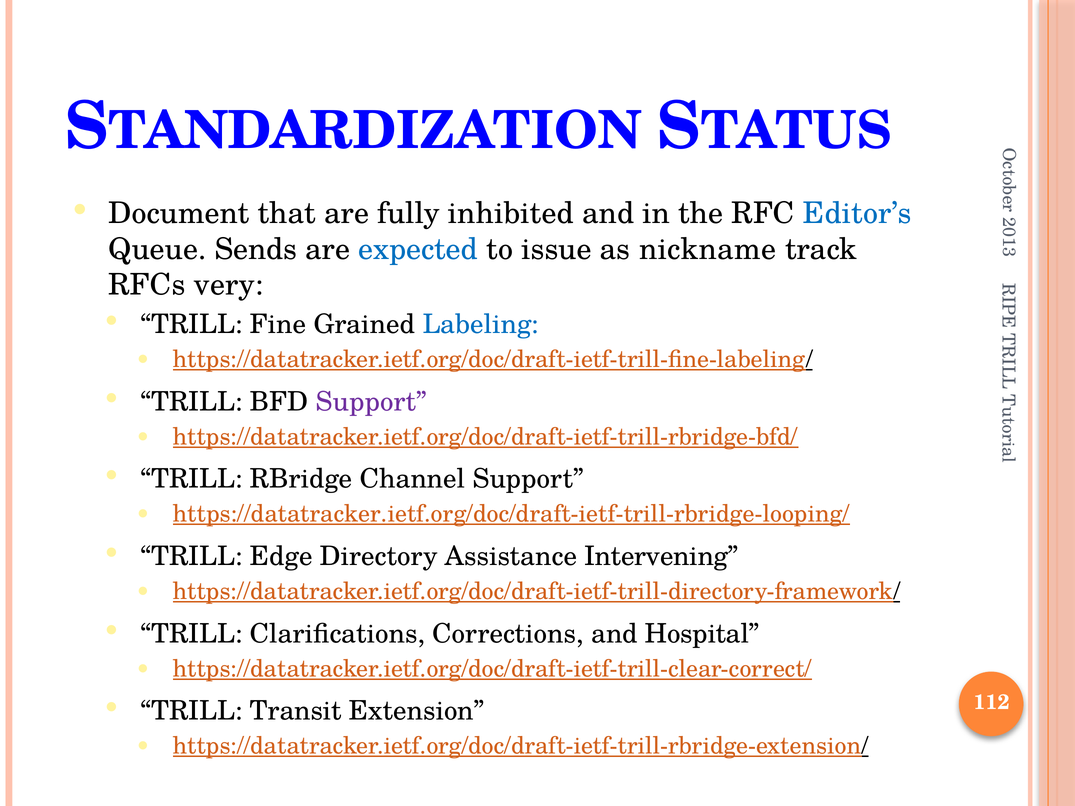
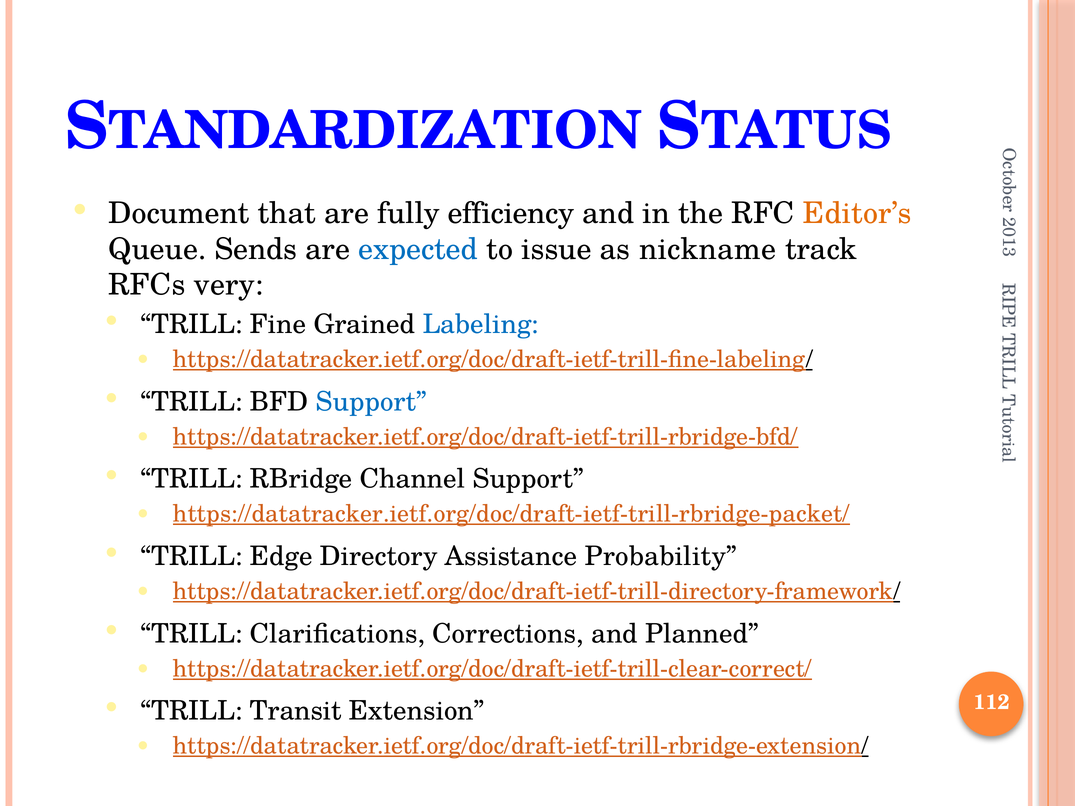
inhibited: inhibited -> efficiency (511, 214)
Editor’s colour: blue -> orange (857, 214)
Support colour: purple -> blue (371, 402)
https://datatracker.ietf.org/doc/draft-ietf-trill-rbridge-looping/: https://datatracker.ietf.org/doc/draft-ietf-trill-rbridge-looping/ -> https://datatracker.ietf.org/doc/draft-ietf-trill-rbridge-packet/ (511, 514)
Intervening: Intervening -> Probability (661, 557)
Hospital: Hospital -> Planned (702, 634)
